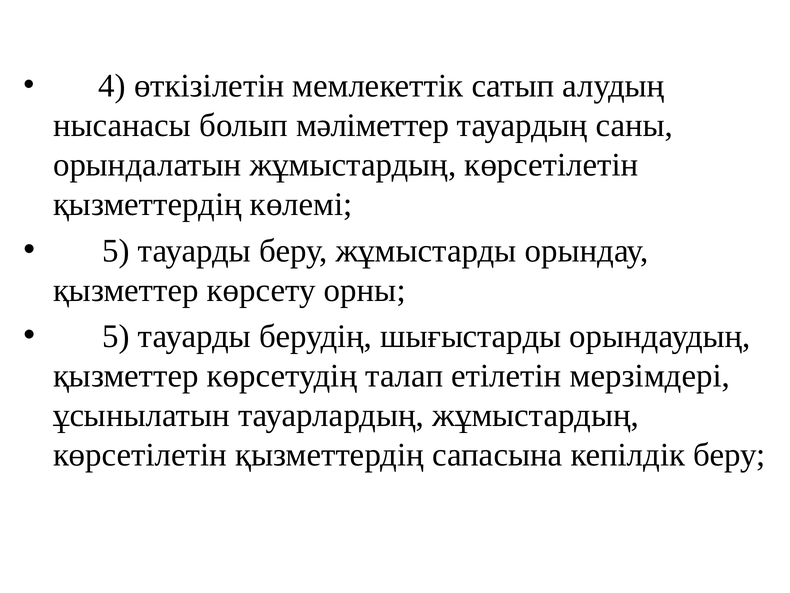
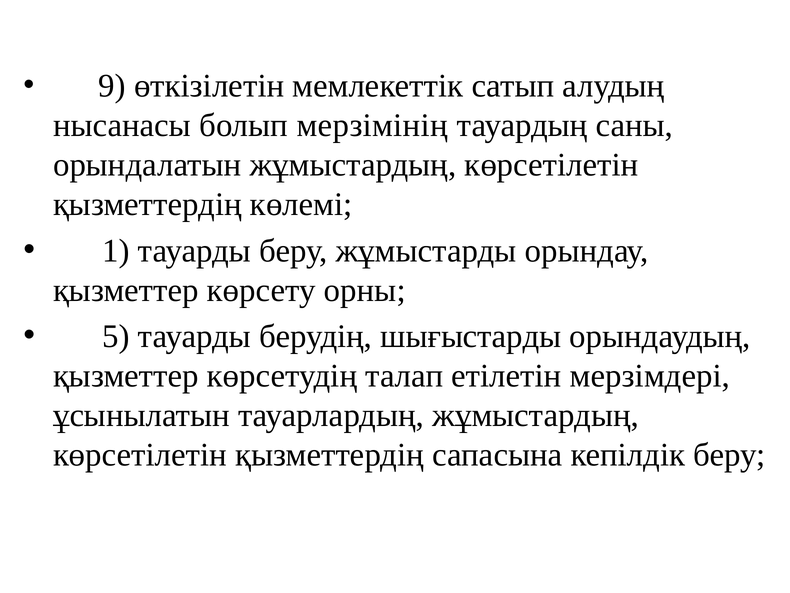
4: 4 -> 9 (112, 86)
мәліметтер: мәліметтер -> мерзімінің (372, 125)
5: 5 -> 1 (116, 250)
